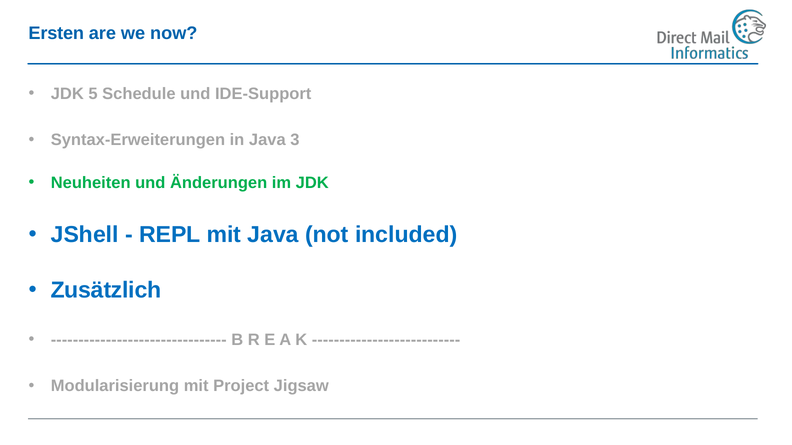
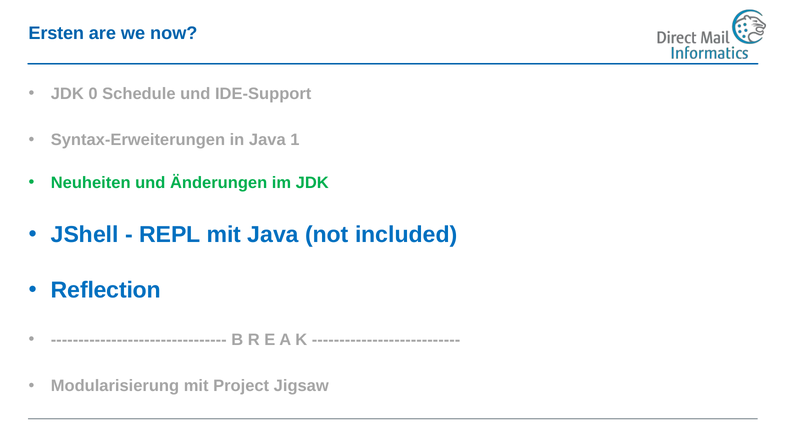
5: 5 -> 0 (93, 94)
3: 3 -> 1 (295, 140)
Zusätzlich: Zusätzlich -> Reflection (106, 290)
